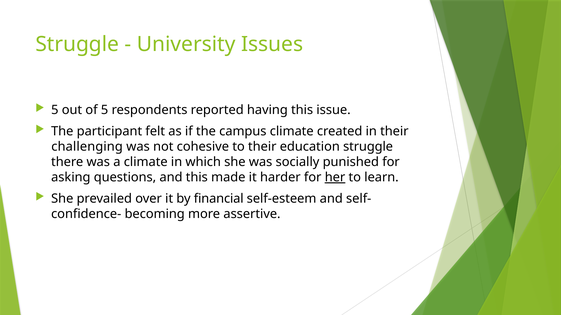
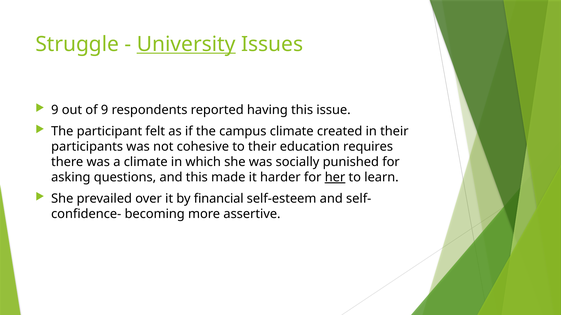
University underline: none -> present (186, 44)
5: 5 -> 9 (55, 110)
of 5: 5 -> 9 (105, 110)
challenging: challenging -> participants (87, 147)
education struggle: struggle -> requires (368, 147)
